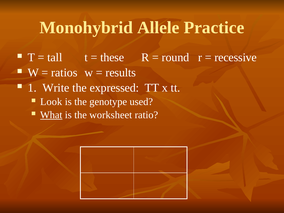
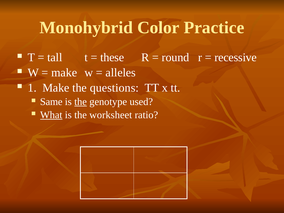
Allele: Allele -> Color (158, 28)
ratios: ratios -> make (64, 73)
results: results -> alleles (121, 73)
1 Write: Write -> Make (56, 88)
expressed: expressed -> questions (114, 88)
Look: Look -> Same (51, 102)
the underline: none -> present (81, 102)
